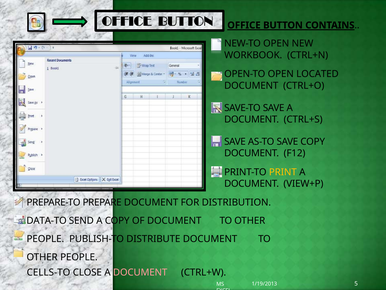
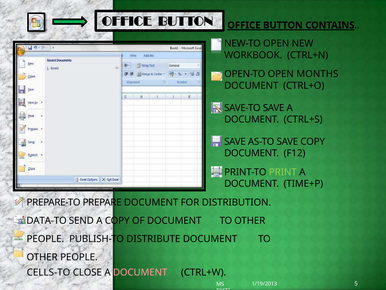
LOCATED: LOCATED -> MONTHS (317, 74)
PRINT colour: yellow -> light green (283, 172)
VIEW+P: VIEW+P -> TIME+P (303, 183)
